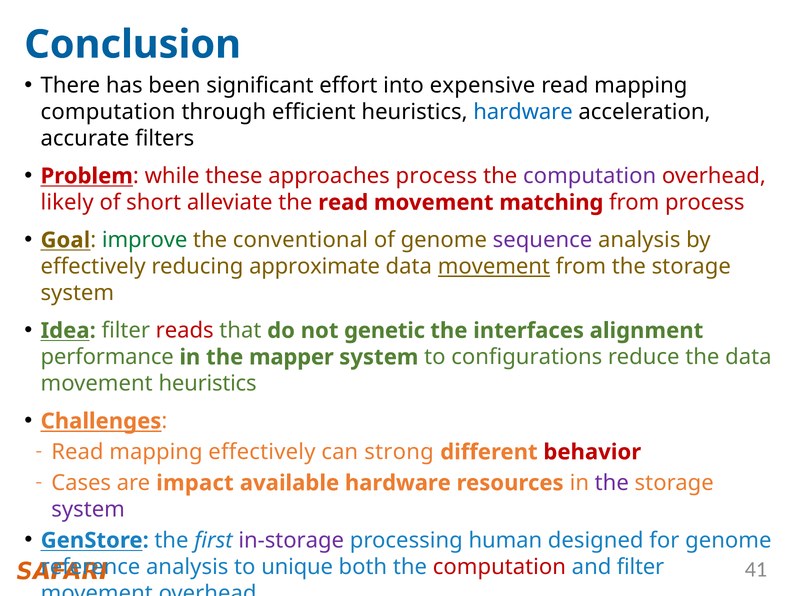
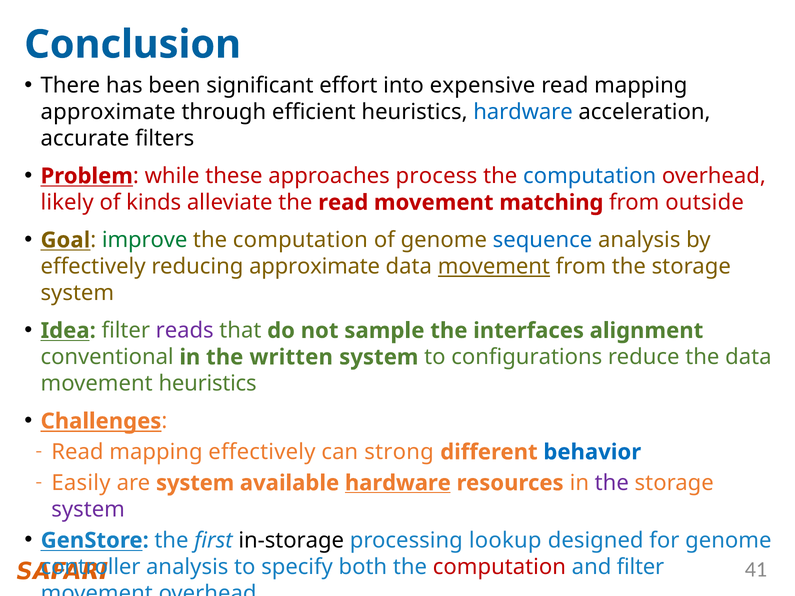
computation: computation -> approximate (108, 112)
computation colour: purple -> blue (590, 176)
short: short -> kinds (154, 203)
from process: process -> outside (705, 203)
conventional: conventional -> computation (300, 240)
sequence colour: purple -> blue (542, 240)
reads colour: red -> purple (185, 331)
genetic: genetic -> sample (384, 331)
performance: performance -> conventional (107, 357)
mapper: mapper -> written (291, 357)
behavior colour: red -> blue (592, 452)
Cases: Cases -> Easily (81, 483)
are impact: impact -> system (195, 483)
hardware underline: none -> present (398, 483)
in-storage colour: purple -> black (291, 541)
human: human -> lookup (505, 541)
reference: reference -> controller (91, 567)
unique: unique -> specify (297, 567)
